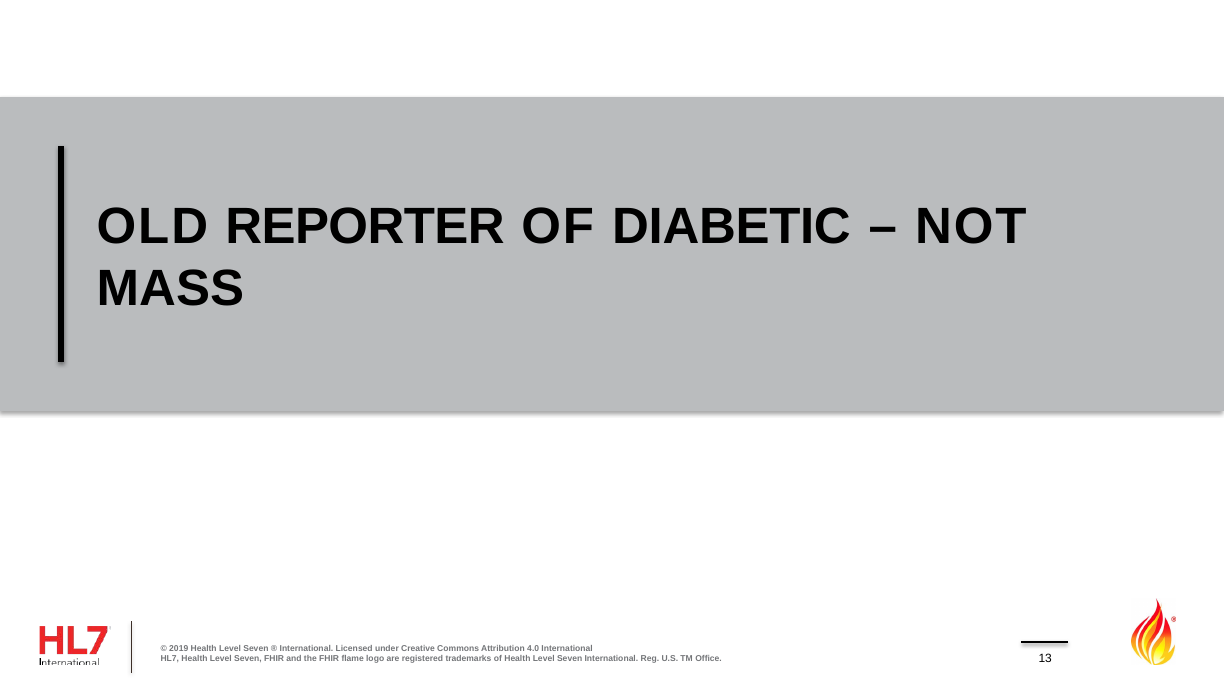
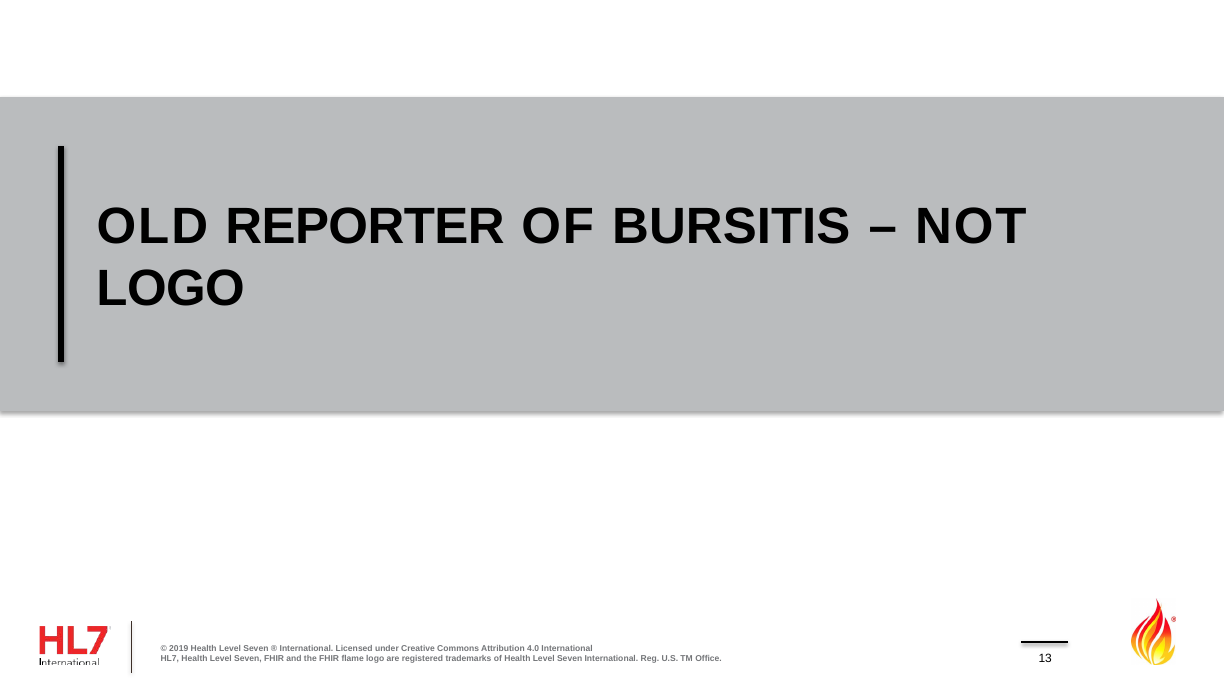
DIABETIC: DIABETIC -> BURSITIS (731, 227)
MASS: MASS -> LOGO (171, 288)
